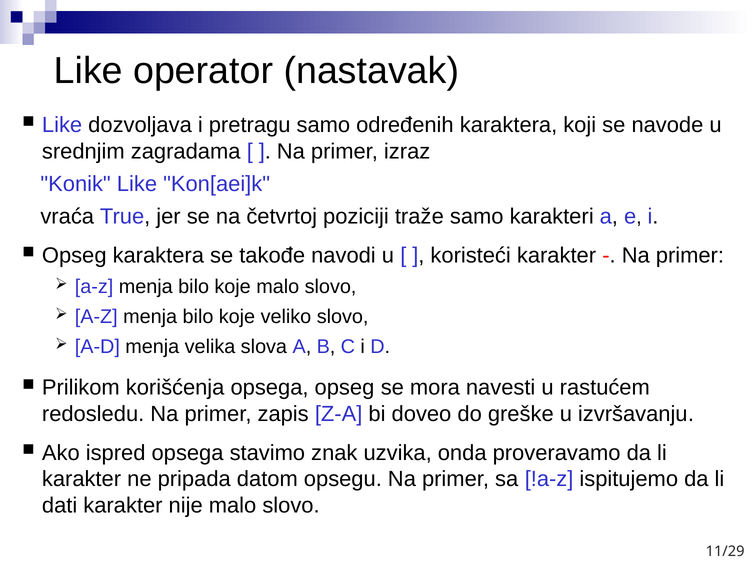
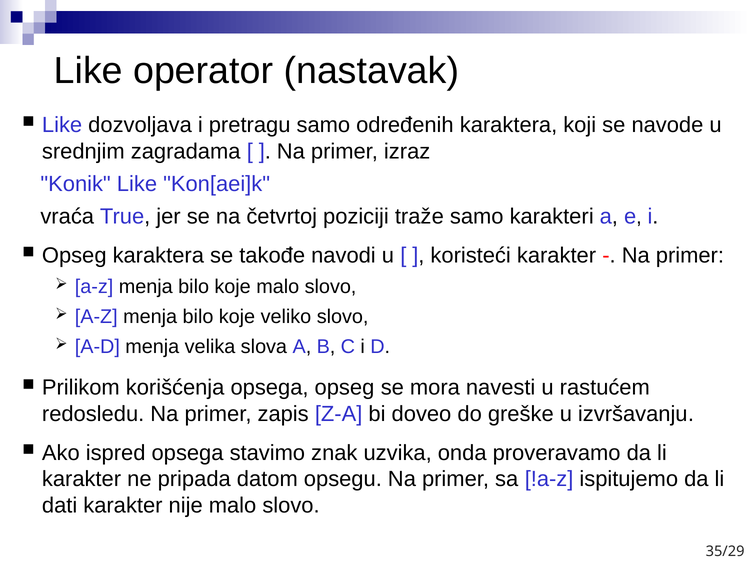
11/29: 11/29 -> 35/29 (725, 551)
